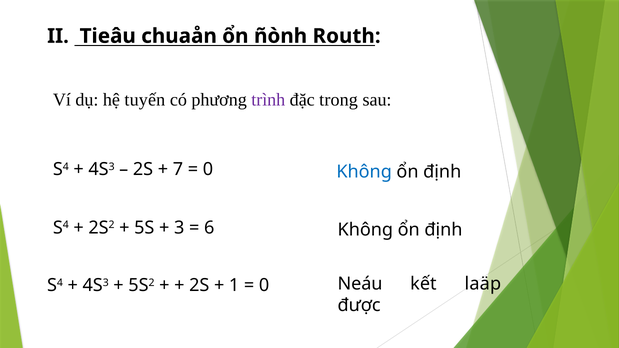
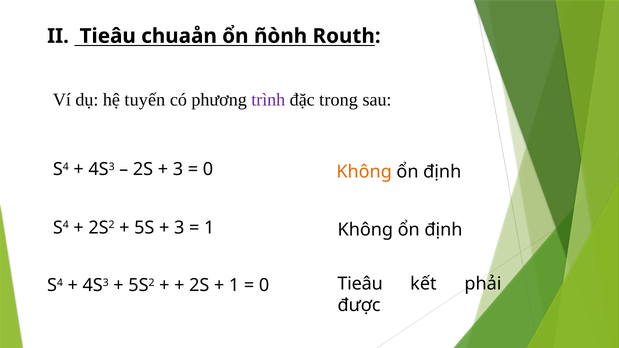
7: 7 -> 3 (178, 170)
Không colour: blue -> orange (364, 172)
6: 6 -> 1 (209, 228)
0 Neáu: Neáu -> Tieâu (360, 284)
laäp: laäp -> phải (483, 284)
